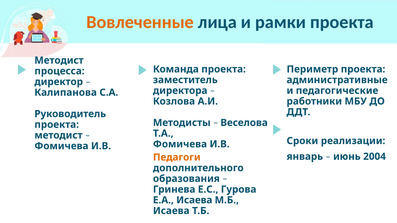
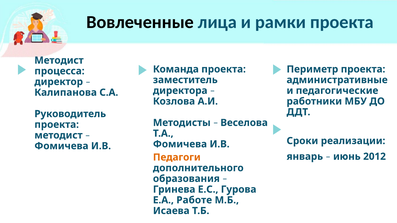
Вовлеченные colour: orange -> black (140, 22)
2004: 2004 -> 2012 (375, 157)
Е.А Исаева: Исаева -> Работе (194, 200)
